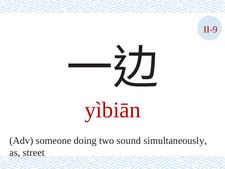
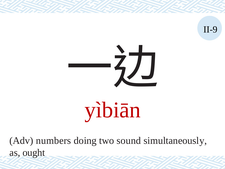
II-9 colour: red -> black (210, 29)
someone: someone -> numbers (54, 140)
street: street -> ought (34, 152)
